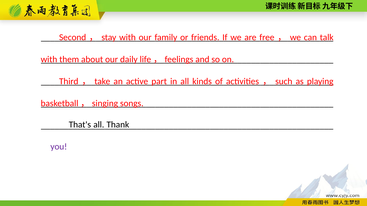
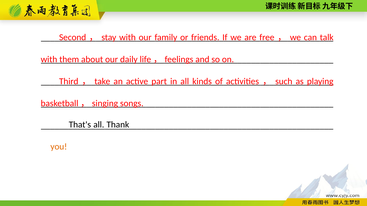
you colour: purple -> orange (59, 147)
